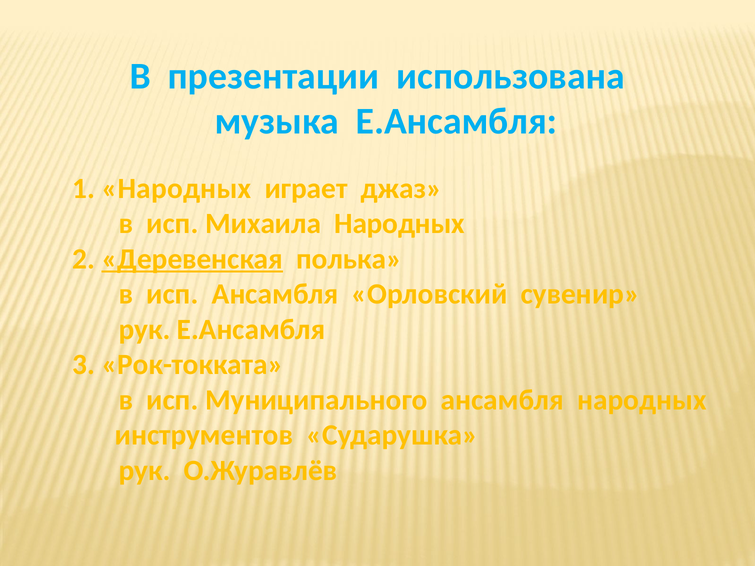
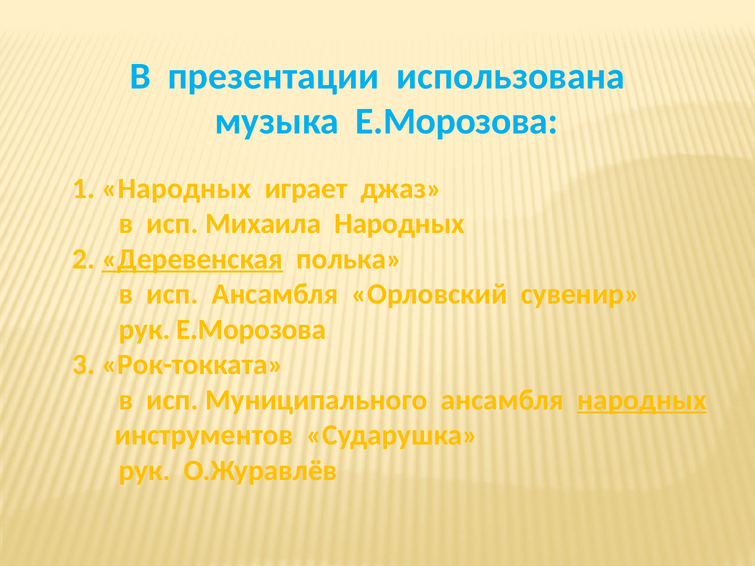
музыка Е.Ансамбля: Е.Ансамбля -> Е.Морозова (457, 122)
рук Е.Ансамбля: Е.Ансамбля -> Е.Морозова (251, 330)
народных underline: none -> present (642, 400)
